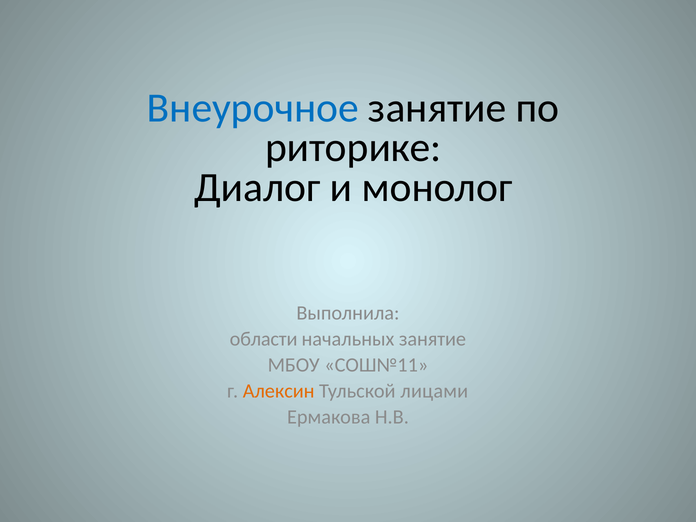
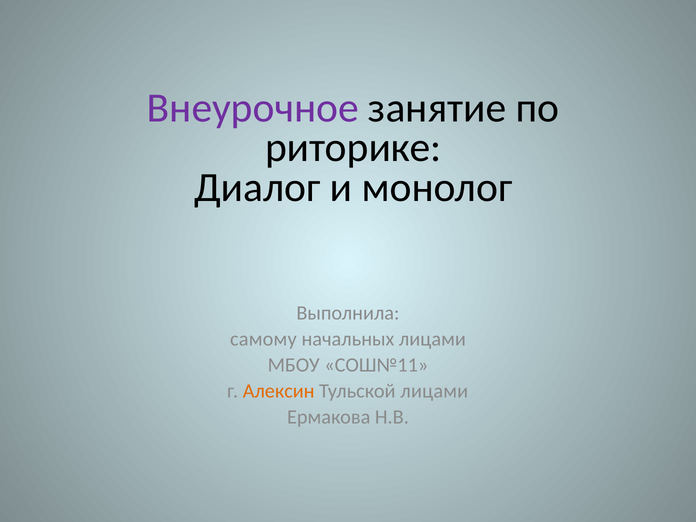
Внеурочное colour: blue -> purple (253, 108)
области: области -> самому (263, 339)
начальных занятие: занятие -> лицами (432, 339)
